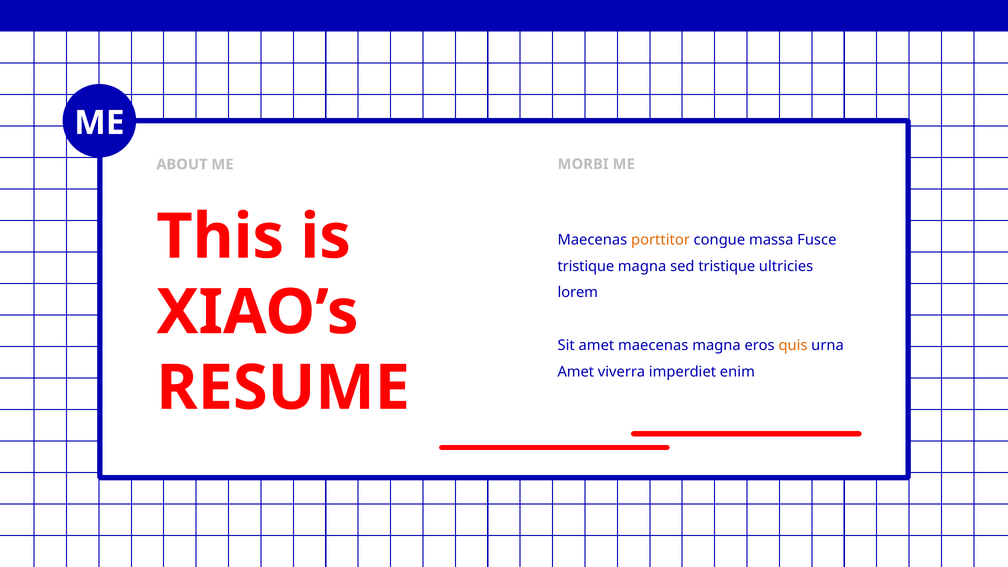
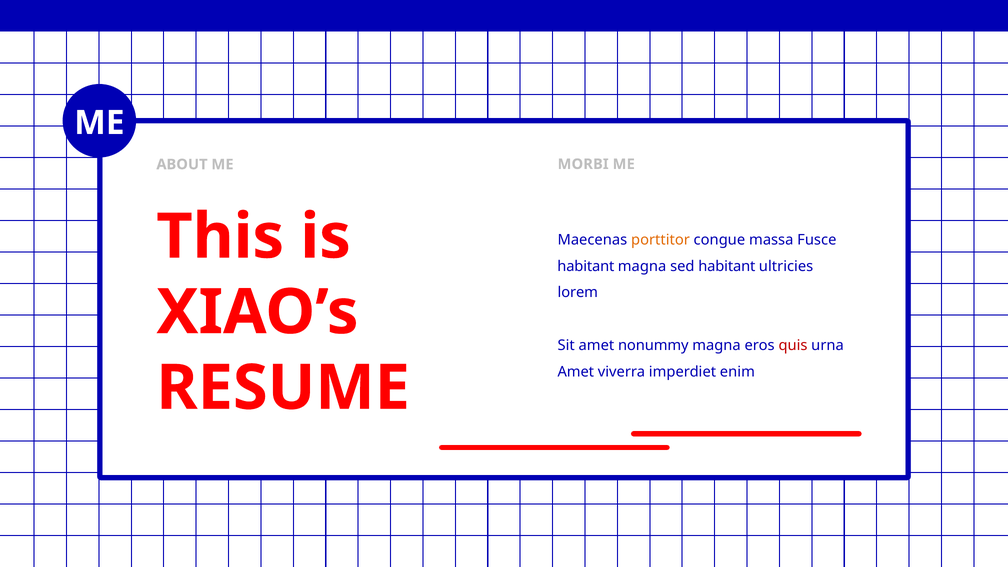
tristique: tristique -> habitant (586, 266)
sed tristique: tristique -> habitant (727, 266)
amet maecenas: maecenas -> nonummy (653, 346)
quis colour: orange -> red (793, 346)
